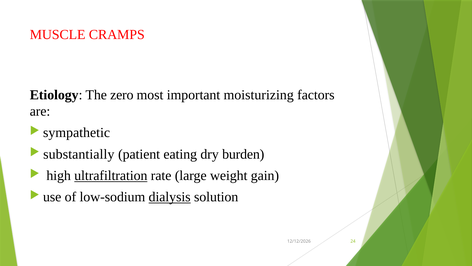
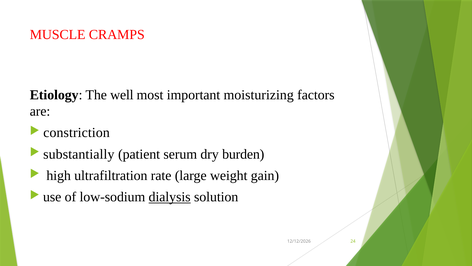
zero: zero -> well (122, 95)
sympathetic: sympathetic -> constriction (77, 133)
eating: eating -> serum (180, 154)
ultrafiltration underline: present -> none (111, 175)
